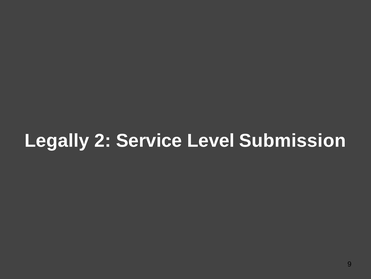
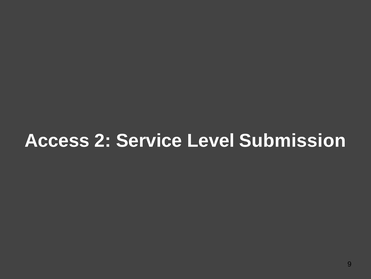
Legally: Legally -> Access (57, 140)
